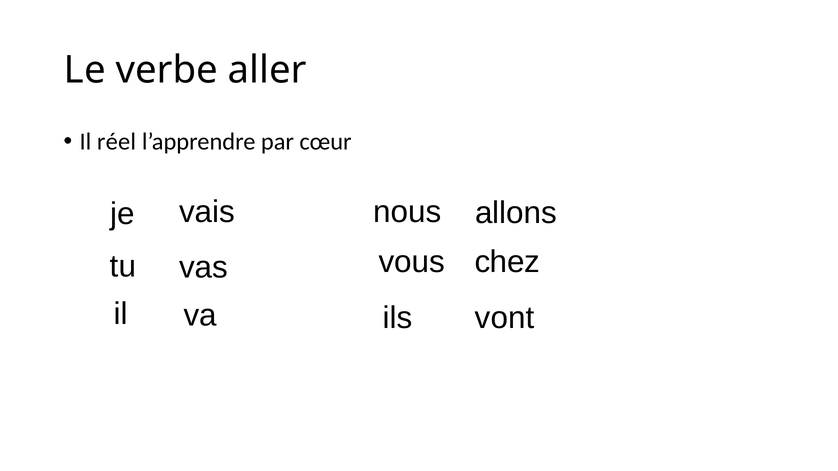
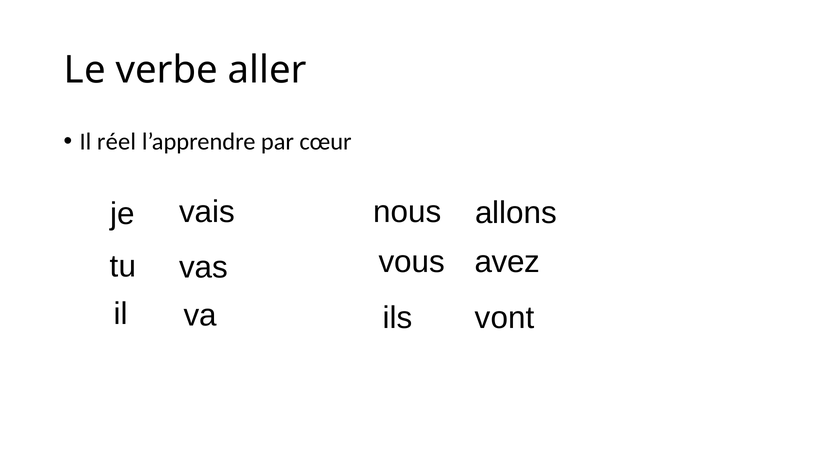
chez: chez -> avez (507, 262)
